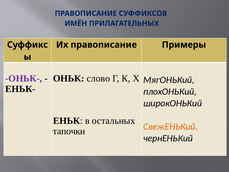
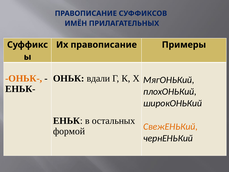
ОНЬК- colour: purple -> orange (24, 78)
слово: слово -> вдали (98, 78)
тапочки: тапочки -> формой (69, 131)
